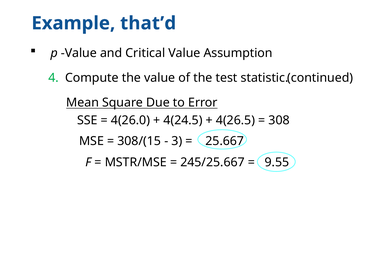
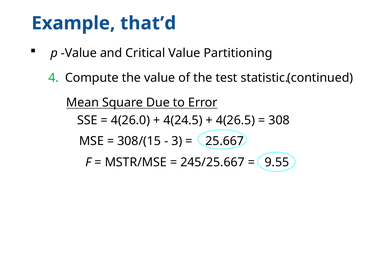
Assumption: Assumption -> Partitioning (238, 53)
